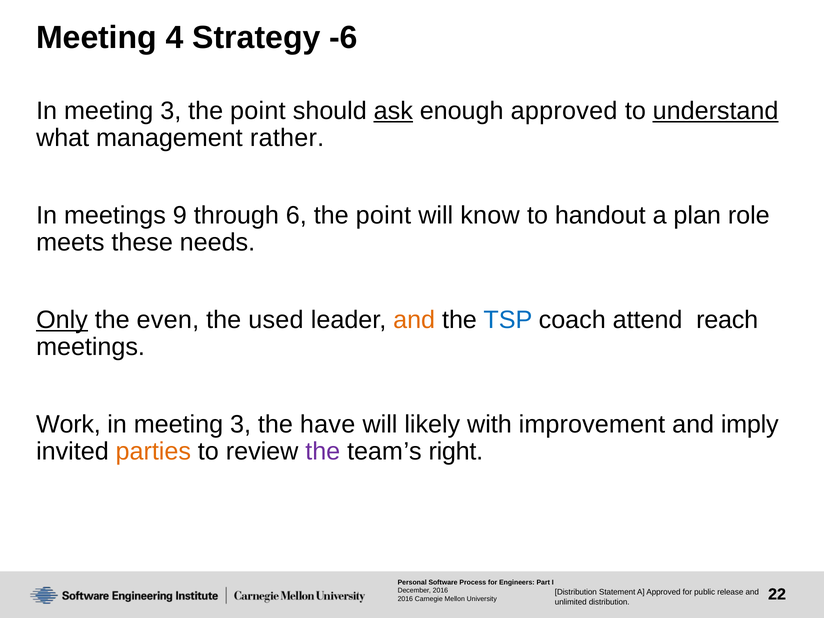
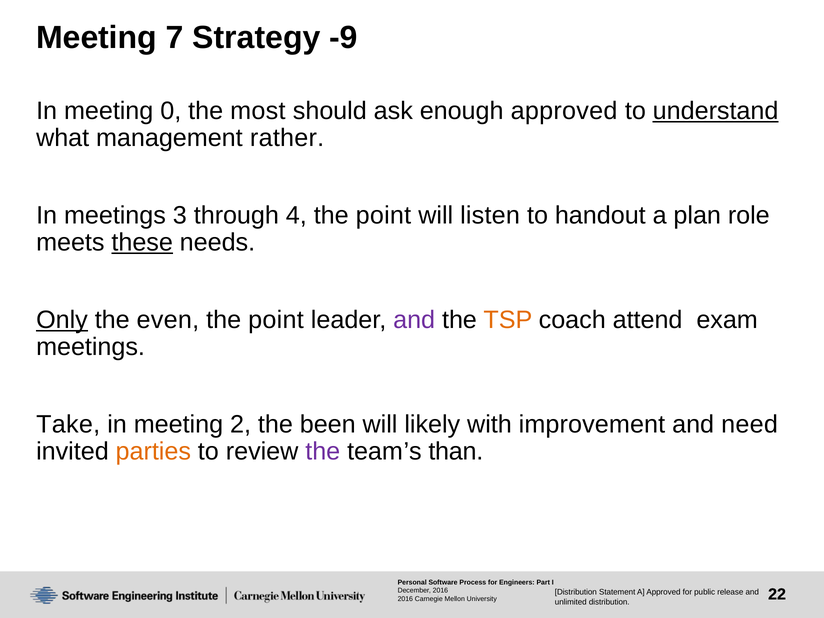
4: 4 -> 7 (175, 38)
-6: -6 -> -9 (343, 38)
3: 3 -> 0 (171, 111)
point: point -> most (258, 111)
ask underline: present -> none (393, 111)
9: 9 -> 3 (180, 215)
6: 6 -> 4 (296, 215)
know: know -> listen (490, 215)
these underline: none -> present (142, 243)
used: used -> point (276, 320)
and colour: orange -> purple (414, 320)
TSP colour: blue -> orange (508, 320)
reach: reach -> exam (727, 320)
Work: Work -> Take (68, 424)
3: 3 -> 2 (241, 424)
have: have -> been (328, 424)
imply: imply -> need (750, 424)
right: right -> than (456, 451)
